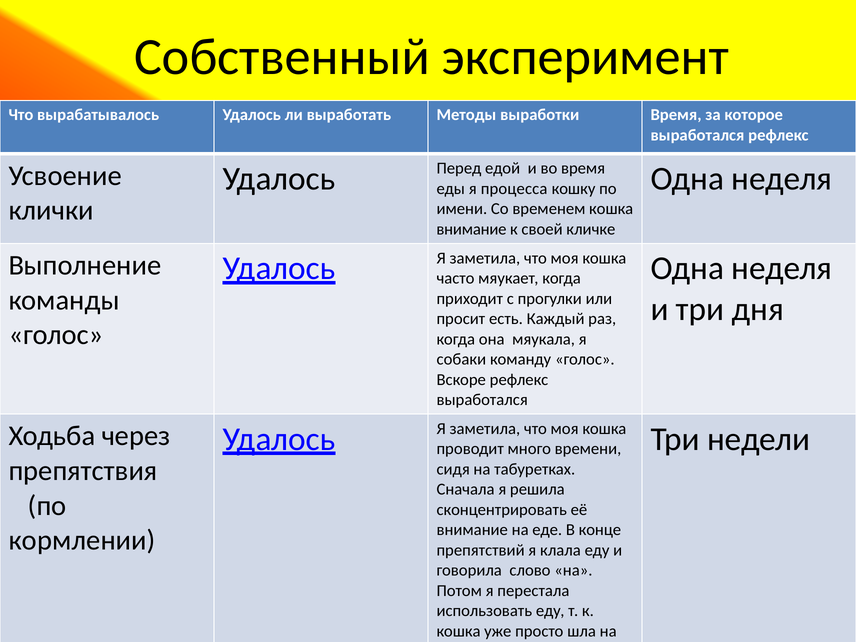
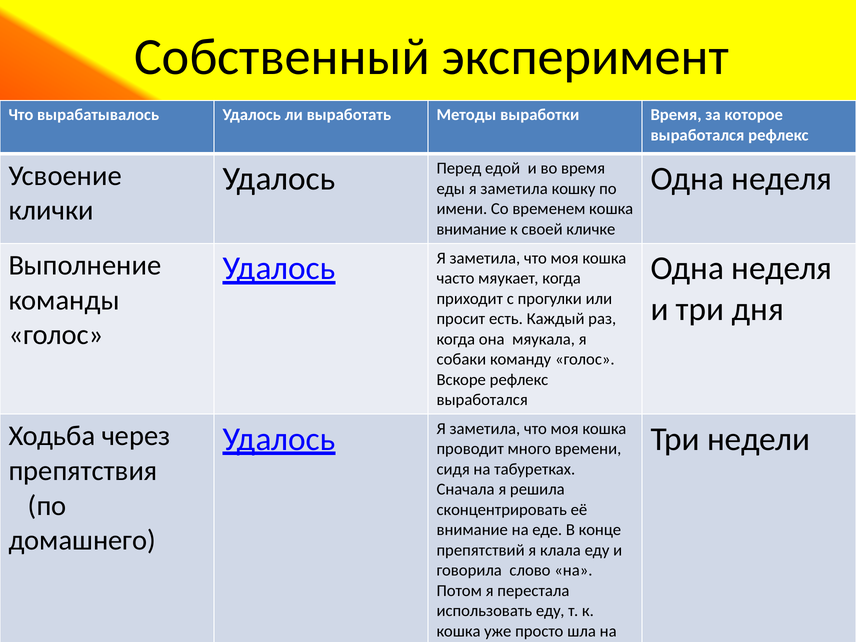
еды я процесса: процесса -> заметила (514, 189)
кормлении: кормлении -> домашнего (82, 540)
